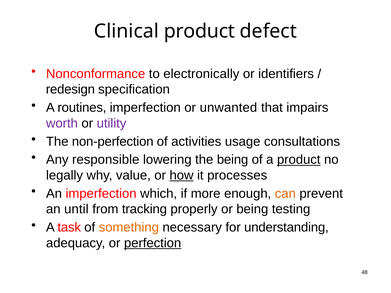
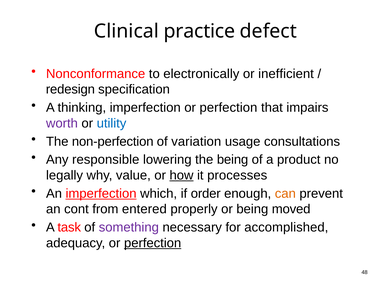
Clinical product: product -> practice (199, 31)
identifiers: identifiers -> inefficient (286, 74)
routines: routines -> thinking (82, 108)
imperfection or unwanted: unwanted -> perfection (228, 108)
utility colour: purple -> blue (112, 123)
activities: activities -> variation (196, 142)
product underline: present -> none (299, 160)
imperfection underline: none -> present (101, 194)
more: more -> order (206, 194)
until: until -> cont (76, 209)
tracking: tracking -> entered (144, 209)
testing: testing -> moved (291, 209)
something colour: orange -> purple (129, 228)
understanding: understanding -> accomplished (286, 228)
